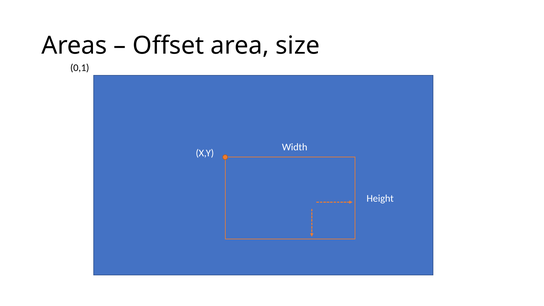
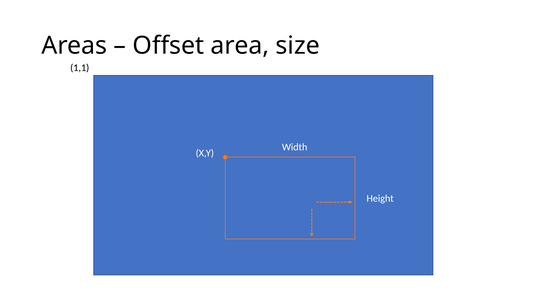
0,1: 0,1 -> 1,1 (80, 68)
